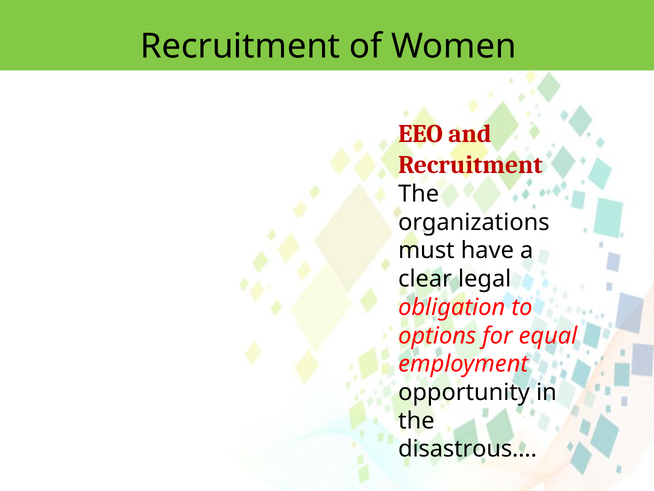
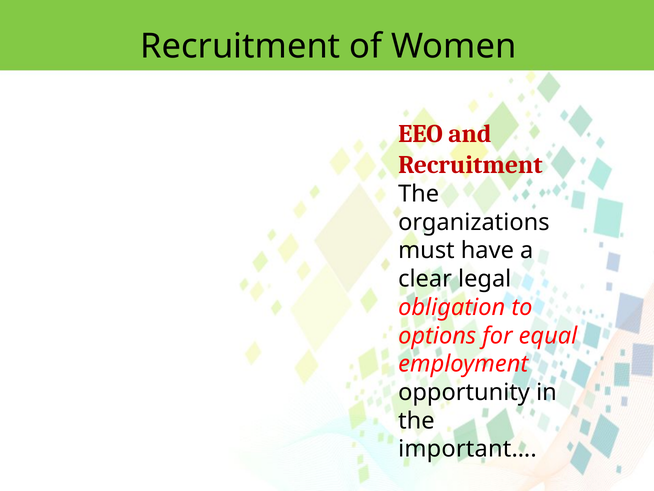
disastrous…: disastrous… -> important… (467, 449)
